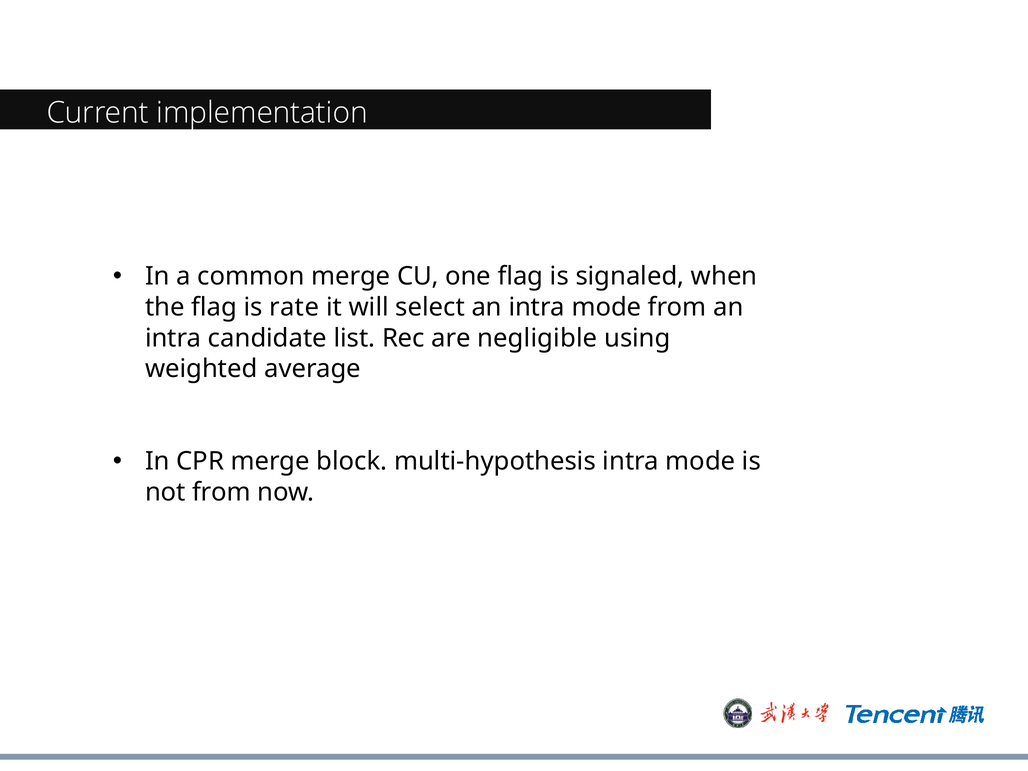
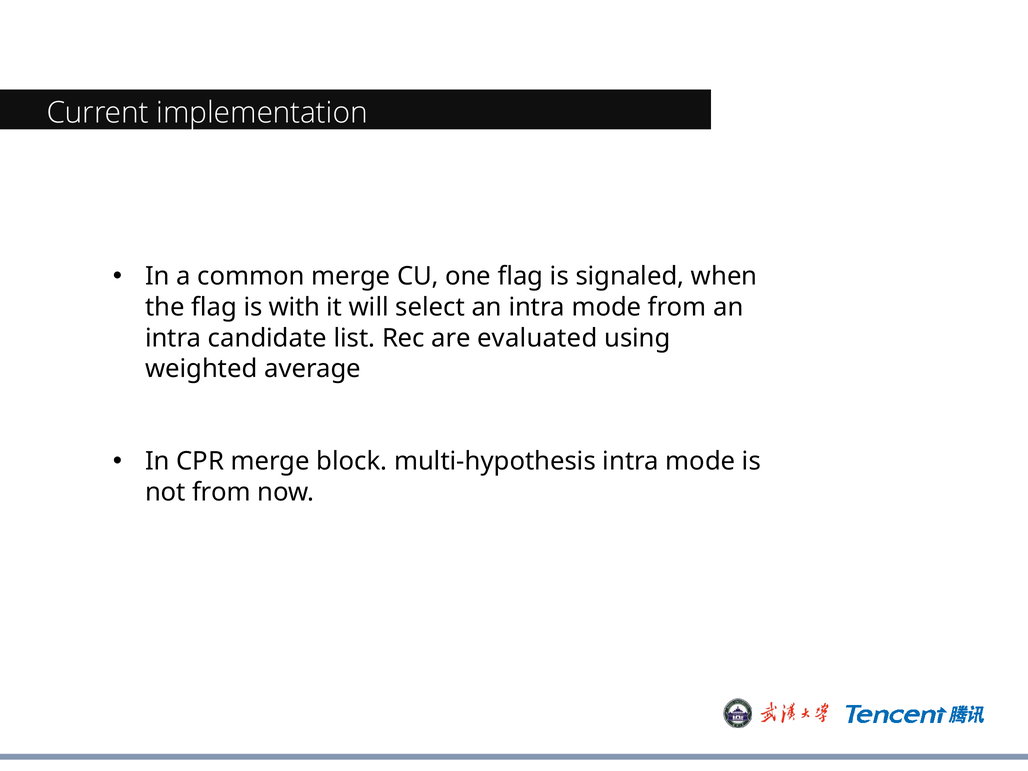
rate: rate -> with (294, 307)
negligible: negligible -> evaluated (537, 338)
